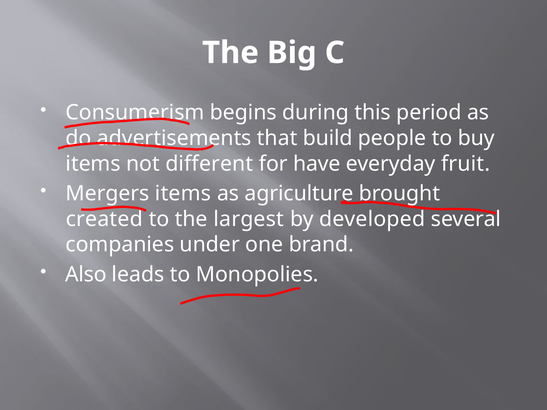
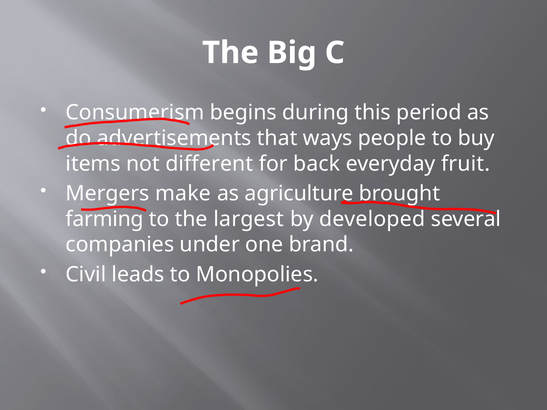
build: build -> ways (328, 138)
have: have -> back (317, 164)
items: items -> make (183, 194)
created: created -> farming (105, 219)
Also: Also -> Civil (86, 274)
